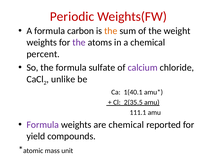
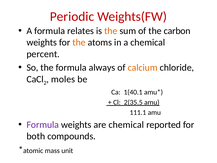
carbon: carbon -> relates (81, 31)
weight: weight -> carbon (177, 31)
the colour: purple -> orange (79, 42)
sulfate: sulfate -> always (102, 67)
calcium colour: purple -> orange (143, 67)
unlike: unlike -> moles (63, 79)
yield: yield -> both (36, 136)
